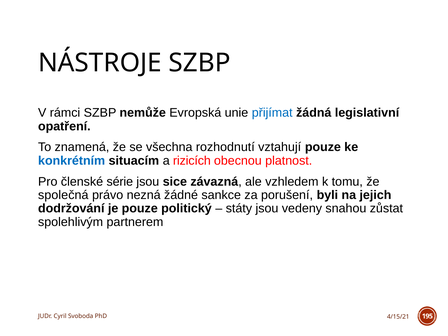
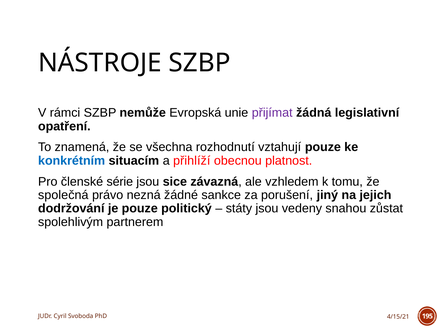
přijímat colour: blue -> purple (272, 113)
rizicích: rizicích -> přihlíží (192, 161)
byli: byli -> jiný (327, 195)
